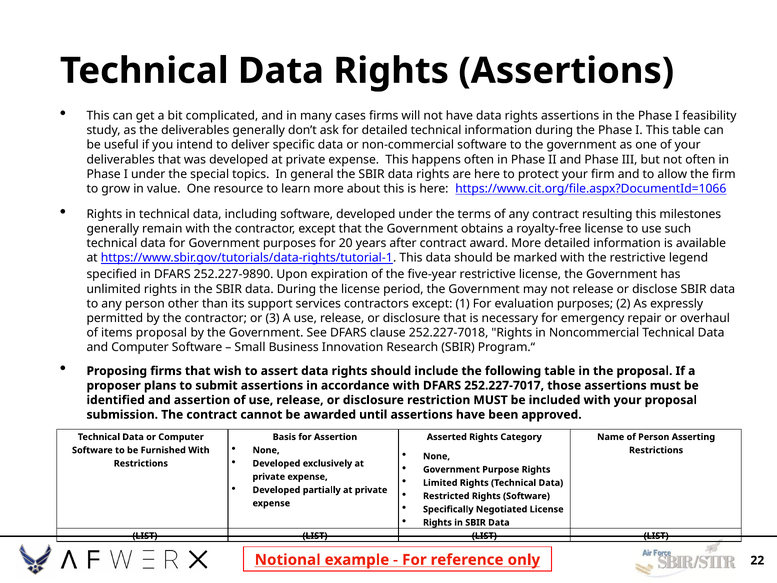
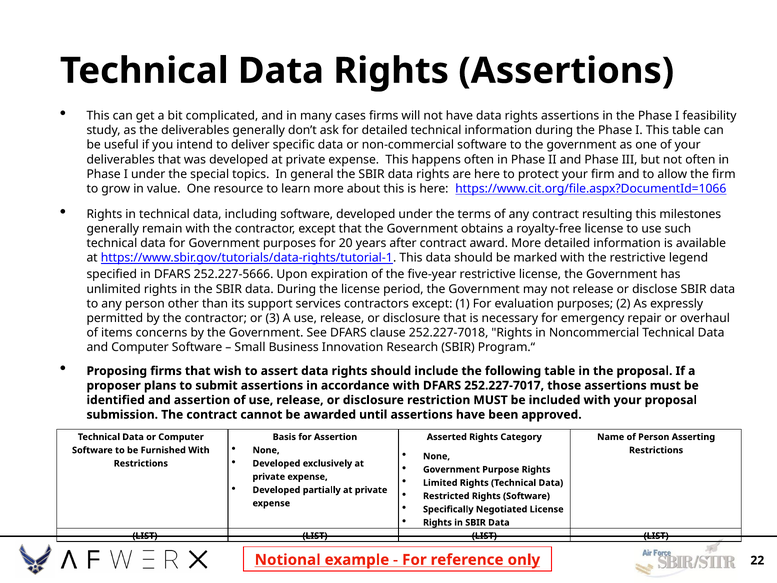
252.227-9890: 252.227-9890 -> 252.227-5666 (234, 274)
items proposal: proposal -> concerns (162, 333)
